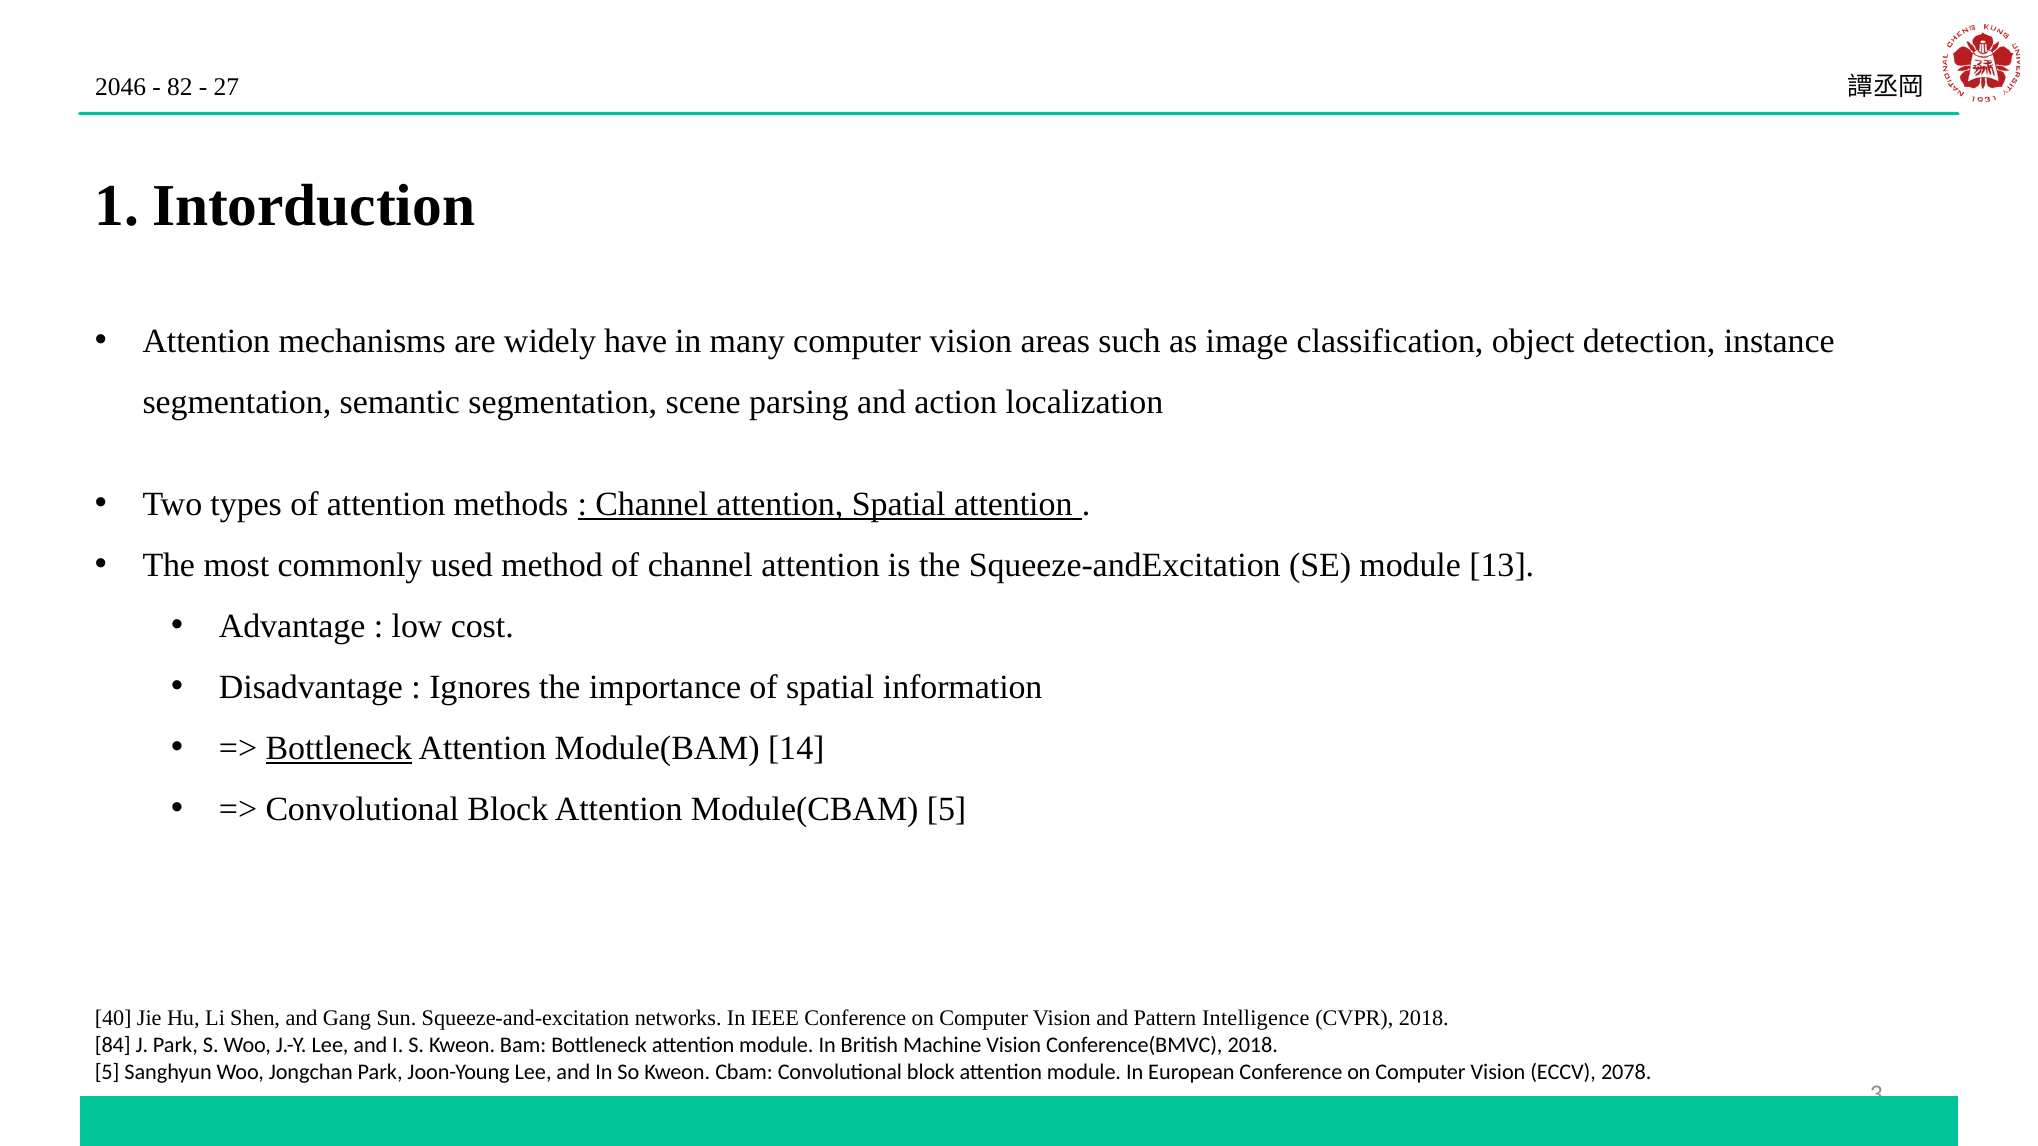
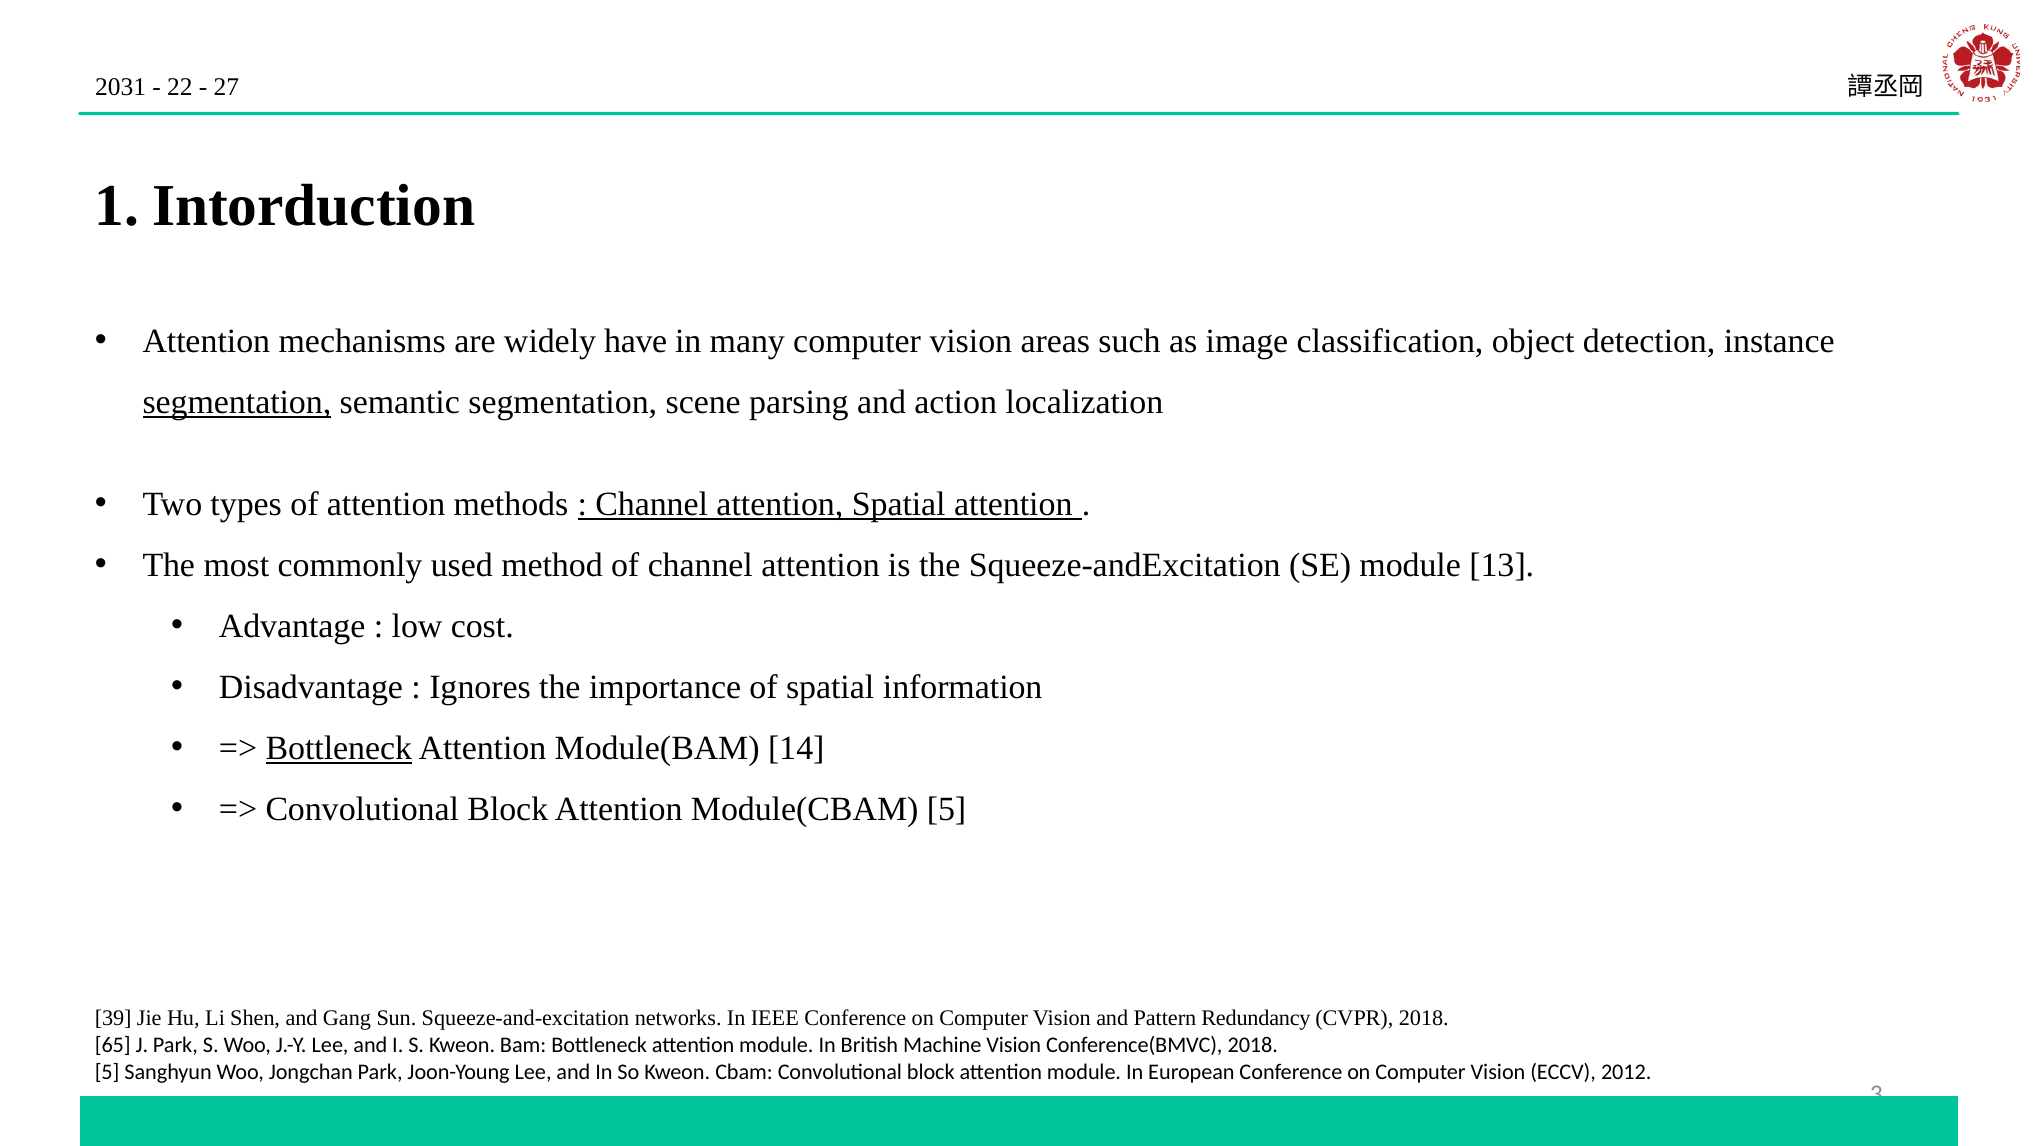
2046: 2046 -> 2031 (121, 87)
82: 82 -> 22 (180, 87)
segmentation underline: none -> present (237, 402)
40: 40 -> 39 (113, 1019)
Intelligence: Intelligence -> Redundancy (1256, 1019)
84: 84 -> 65 (113, 1046)
2078: 2078 -> 2012 (1626, 1072)
